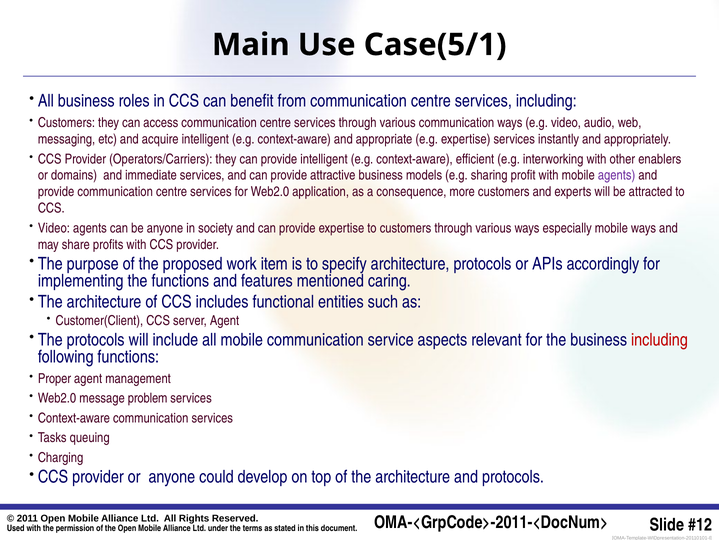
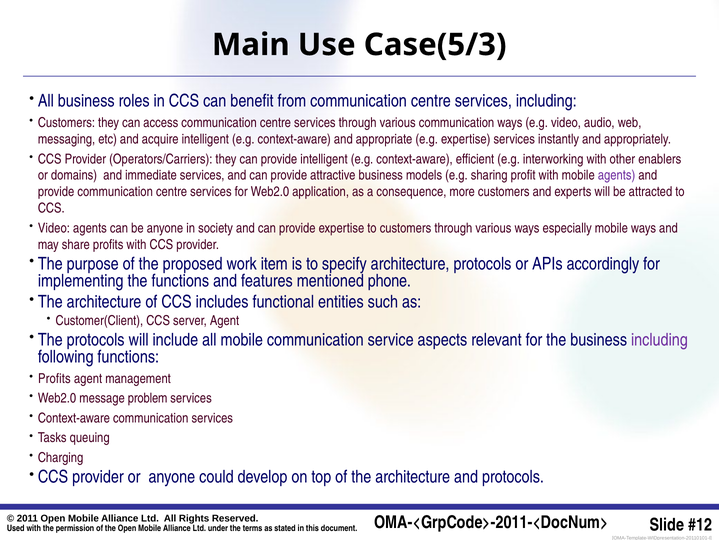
Case(5/1: Case(5/1 -> Case(5/3 (435, 45)
caring: caring -> phone (389, 280)
including colour: red -> purple (659, 339)
Proper: Proper -> Profits (54, 378)
